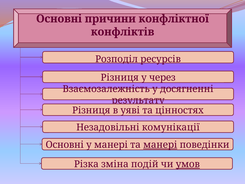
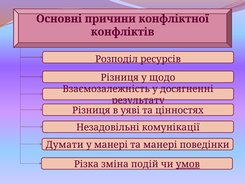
через: через -> щодо (162, 77)
Основні: Основні -> Думати (65, 145)
манері underline: present -> none (160, 145)
